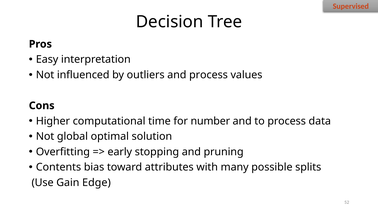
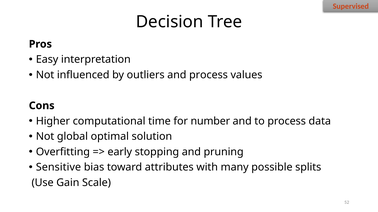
Contents: Contents -> Sensitive (58, 168)
Edge: Edge -> Scale (97, 183)
